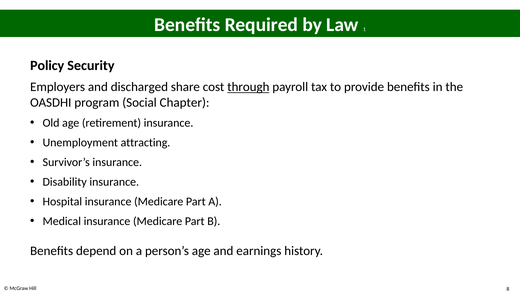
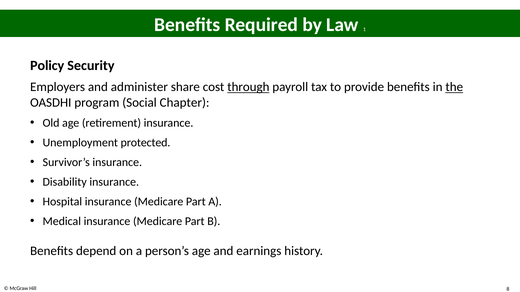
discharged: discharged -> administer (139, 87)
the underline: none -> present (454, 87)
attracting: attracting -> protected (146, 143)
